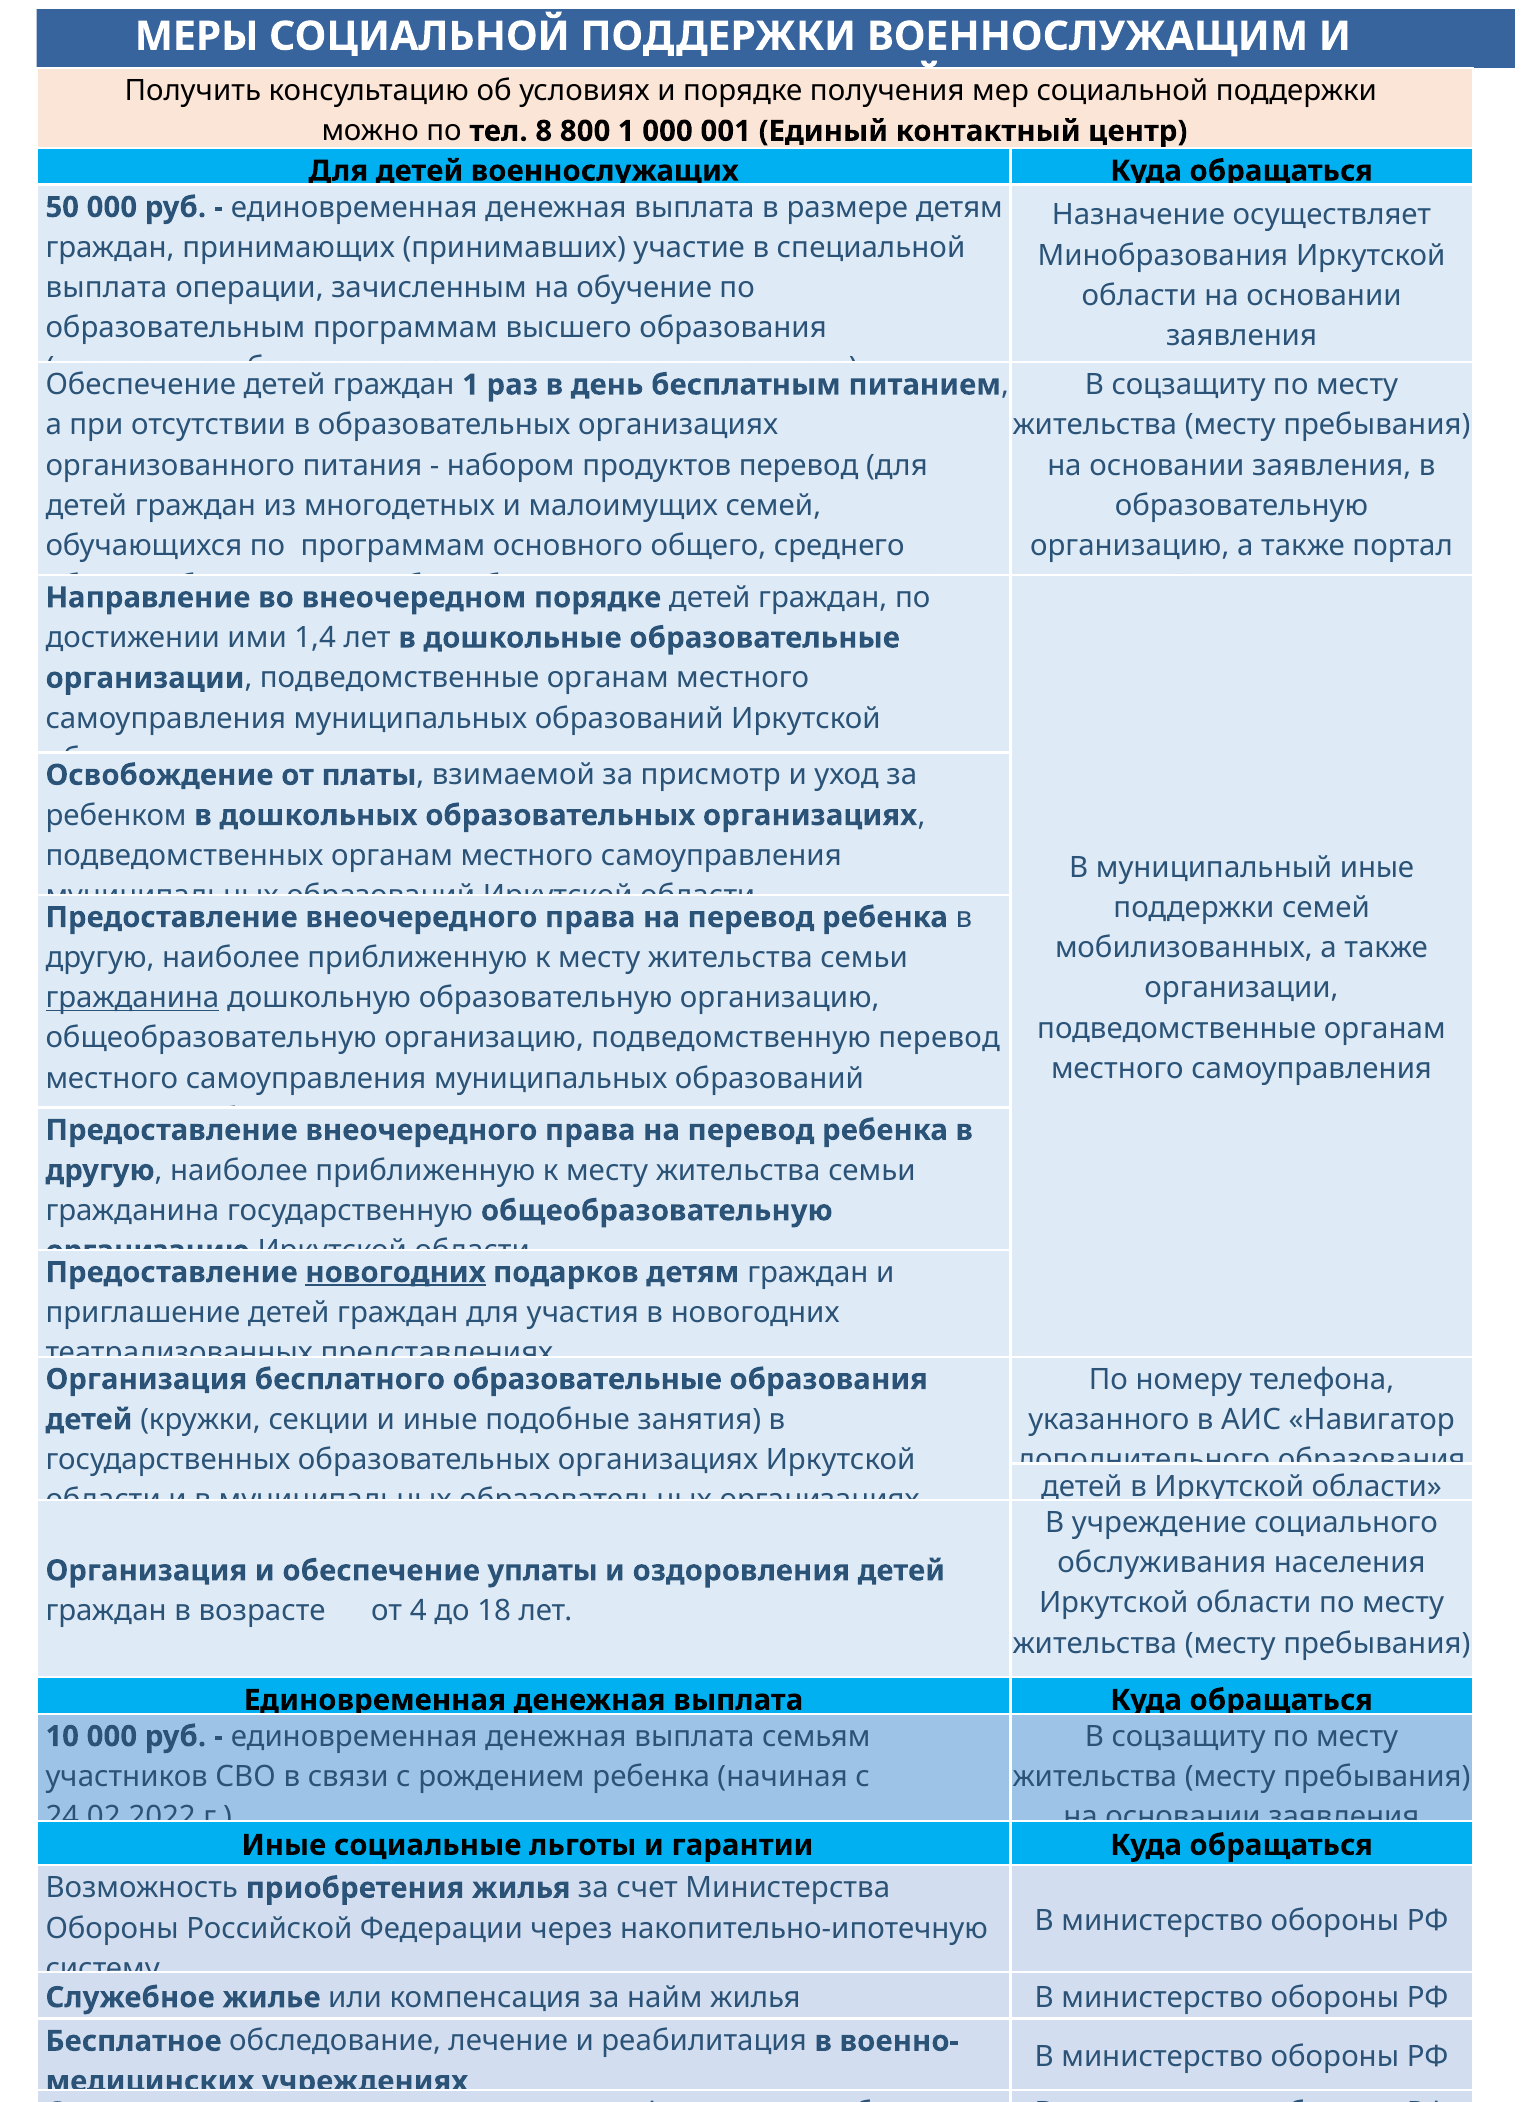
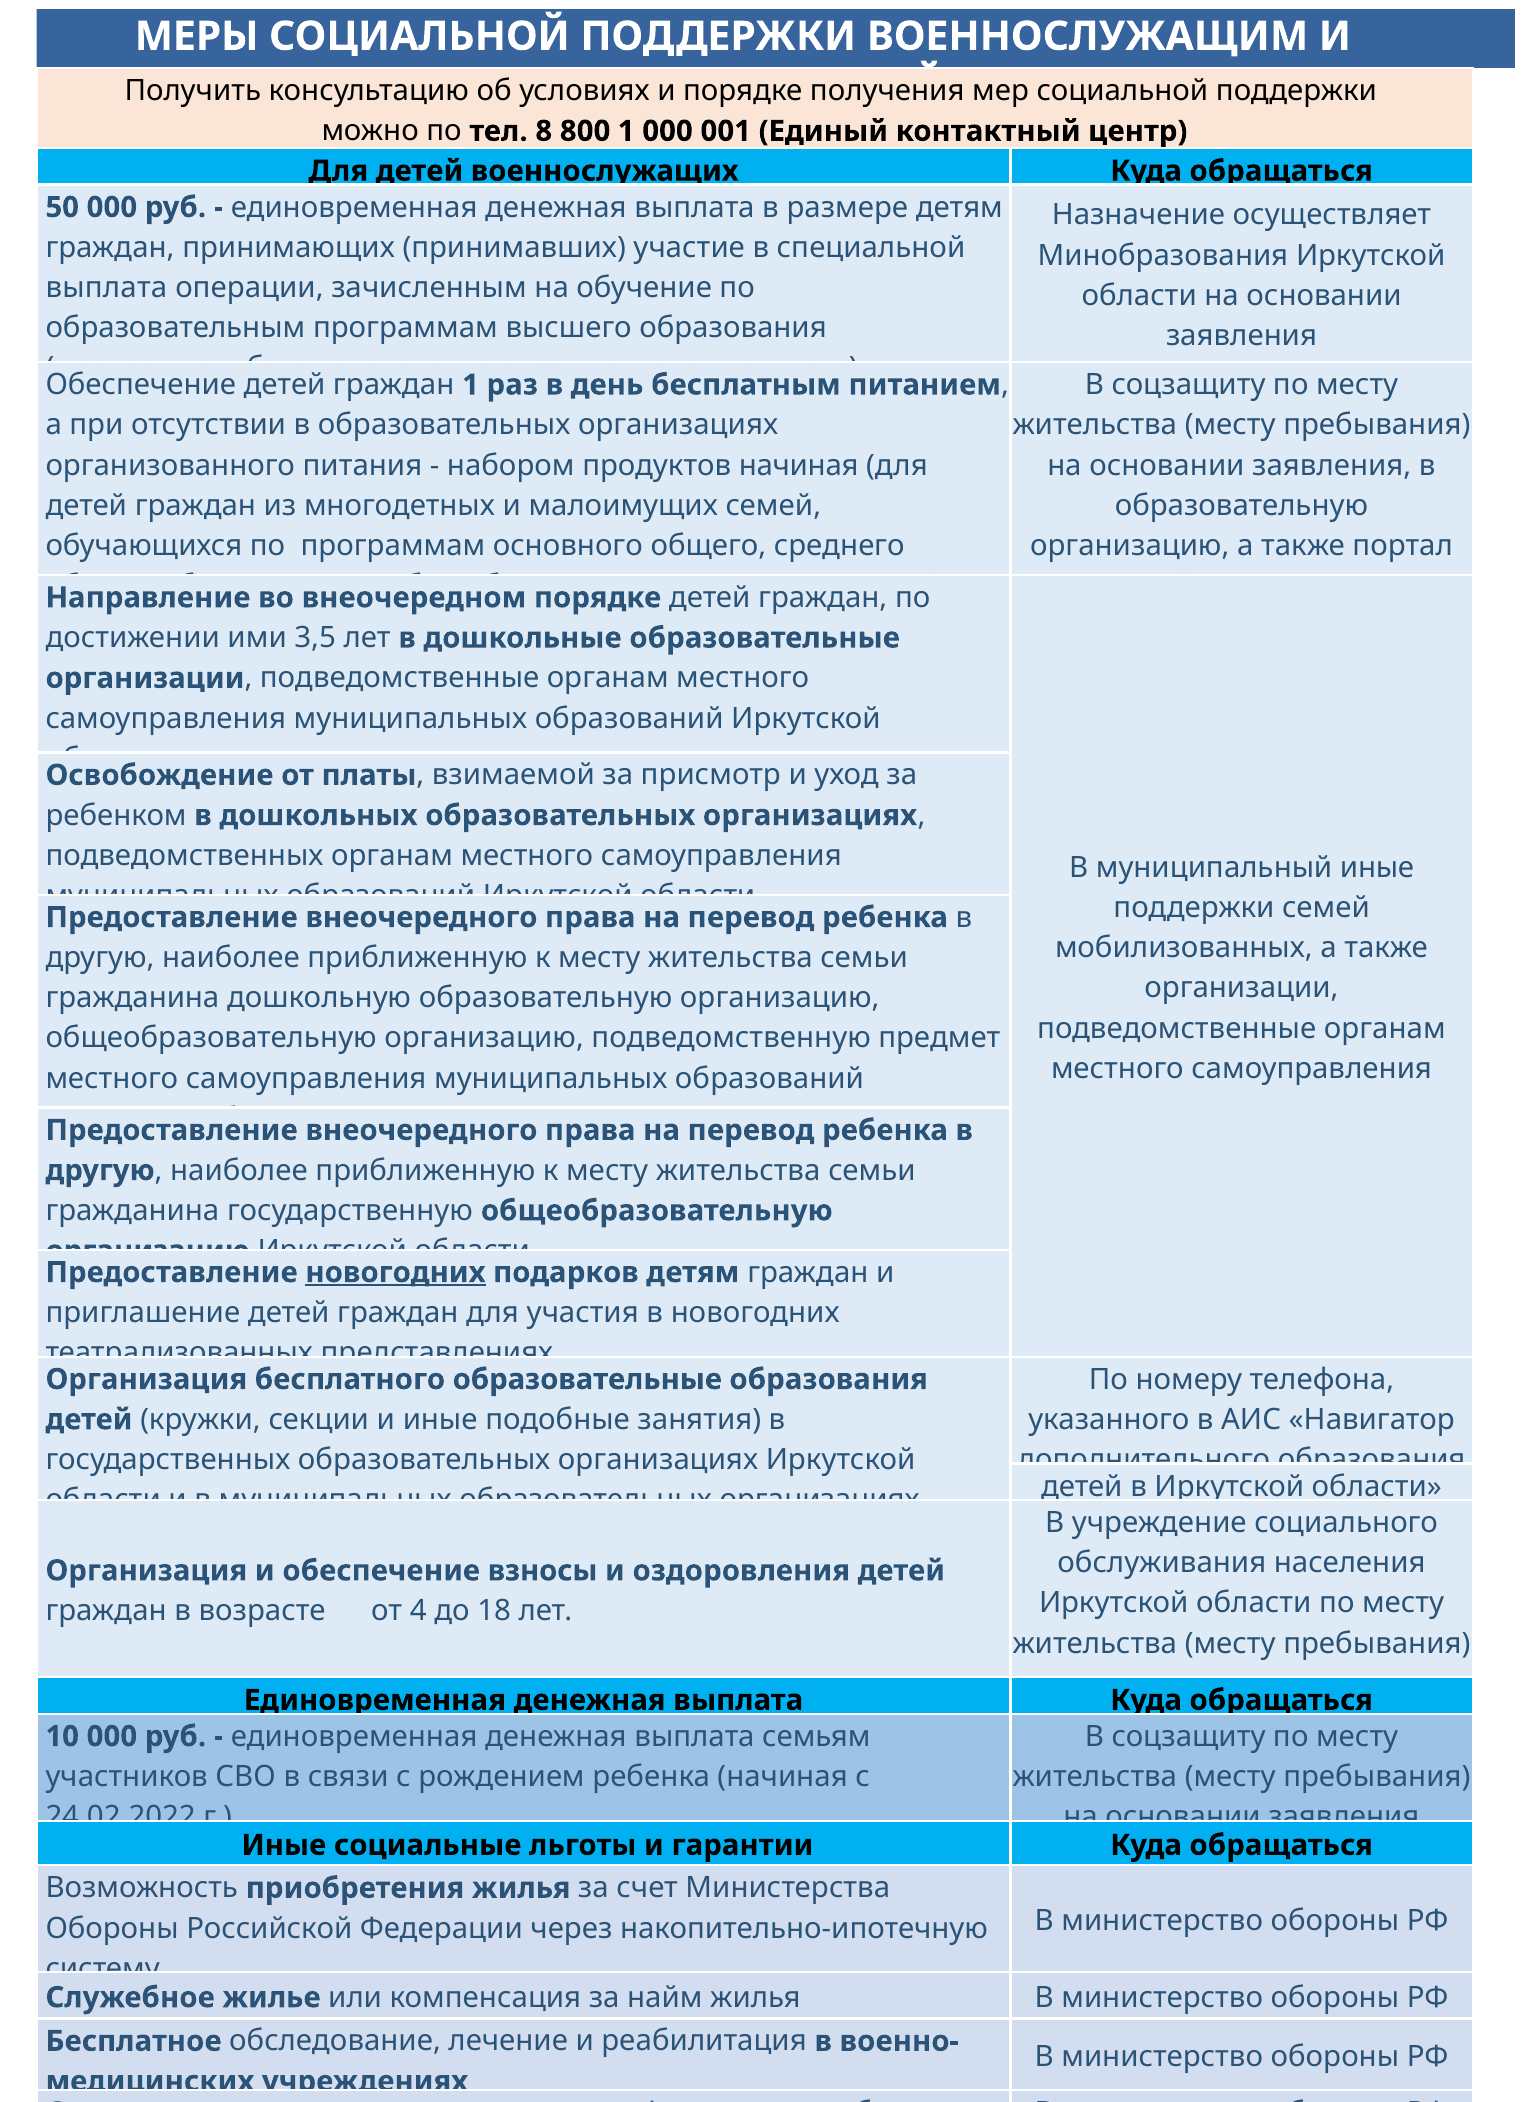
продуктов перевод: перевод -> начиная (799, 465)
1,4: 1,4 -> 3,5 (315, 638)
гражданина underline: present -> none (132, 998)
подведомственную перевод: перевод -> предмет (939, 1038)
уплаты: уплаты -> взносы (543, 1571)
